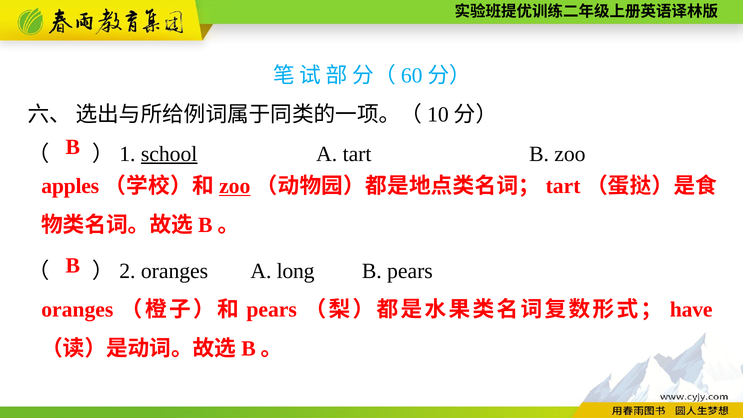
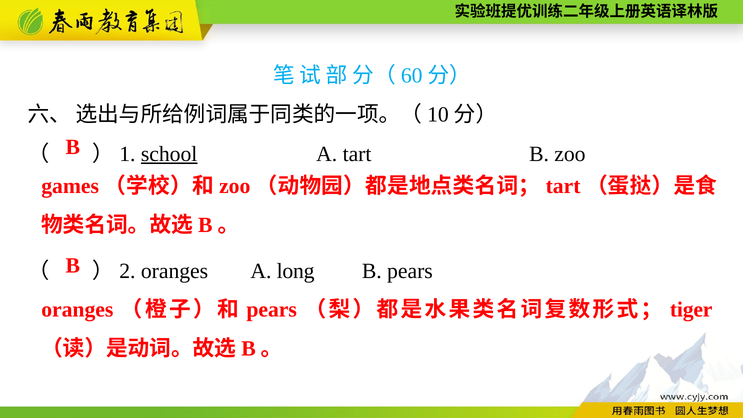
apples: apples -> games (70, 186)
zoo underline: present -> none (235, 186)
have: have -> tiger (691, 310)
